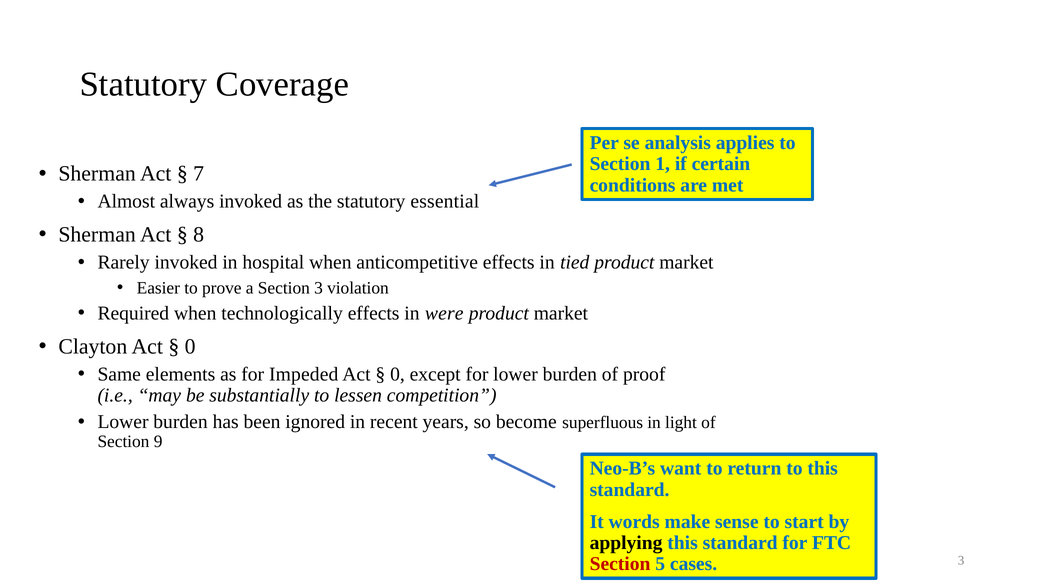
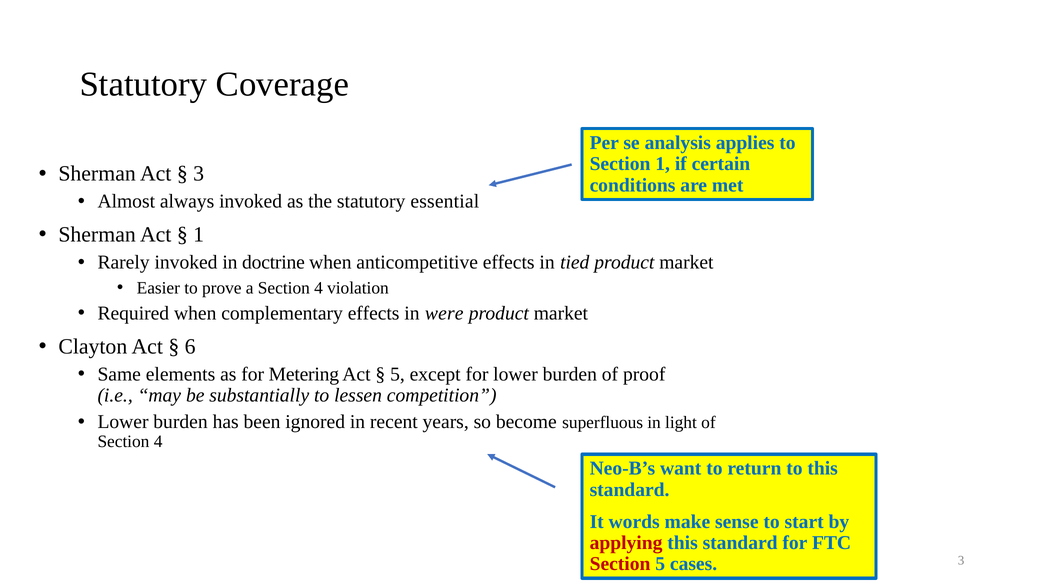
7: 7 -> 3 (199, 174)
8: 8 -> 1 (199, 235)
hospital: hospital -> doctrine (273, 263)
a Section 3: 3 -> 4 (318, 288)
technologically: technologically -> complementary (282, 313)
0: 0 -> 6 (190, 346)
Impeded: Impeded -> Metering (304, 374)
0: 0 -> 5 (397, 374)
9: 9 -> 4 (158, 442)
applying colour: black -> red (626, 543)
